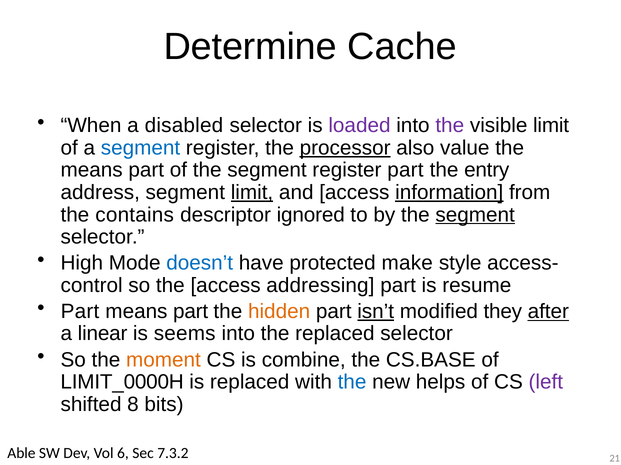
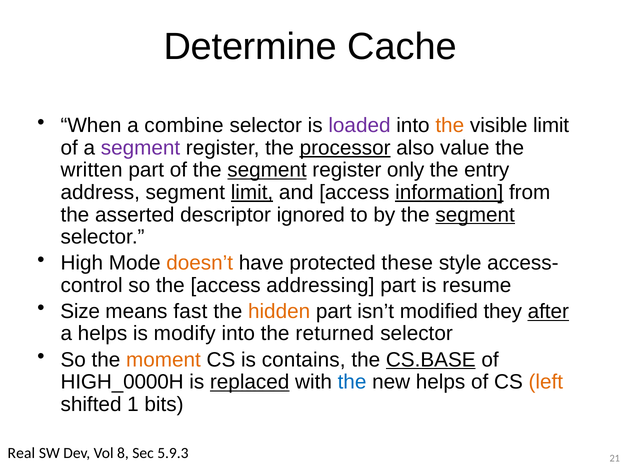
disabled: disabled -> combine (184, 126)
the colour: purple -> orange (450, 126)
segment colour: blue -> purple (140, 148)
means: means -> written (92, 170)
segment underline: none -> present (267, 170)
register part: part -> only (406, 170)
contains: contains -> asserted (135, 215)
doesn’t colour: blue -> orange (200, 263)
make: make -> these (407, 263)
Part: Part -> Size (80, 312)
part: part -> fast (190, 312)
isn’t underline: present -> none (376, 312)
a linear: linear -> helps (102, 334)
seems: seems -> modify (185, 334)
the replaced: replaced -> returned (335, 334)
combine: combine -> contains (304, 360)
CS.BASE underline: none -> present (431, 360)
LIMIT_0000H: LIMIT_0000H -> HIGH_0000H (122, 383)
replaced underline: none -> present (250, 383)
left colour: purple -> orange (546, 383)
8: 8 -> 1 (133, 405)
Able: Able -> Real (21, 454)
6: 6 -> 8 (123, 454)
7.3.2: 7.3.2 -> 5.9.3 (173, 454)
